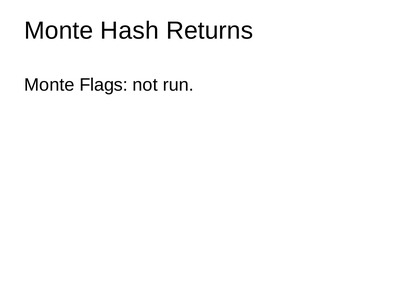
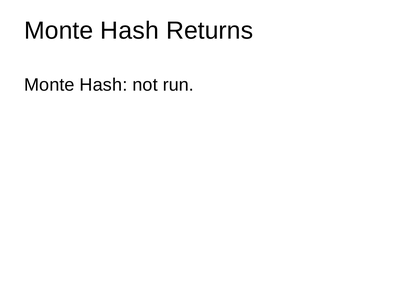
Flags: Flags -> Hash (103, 85)
